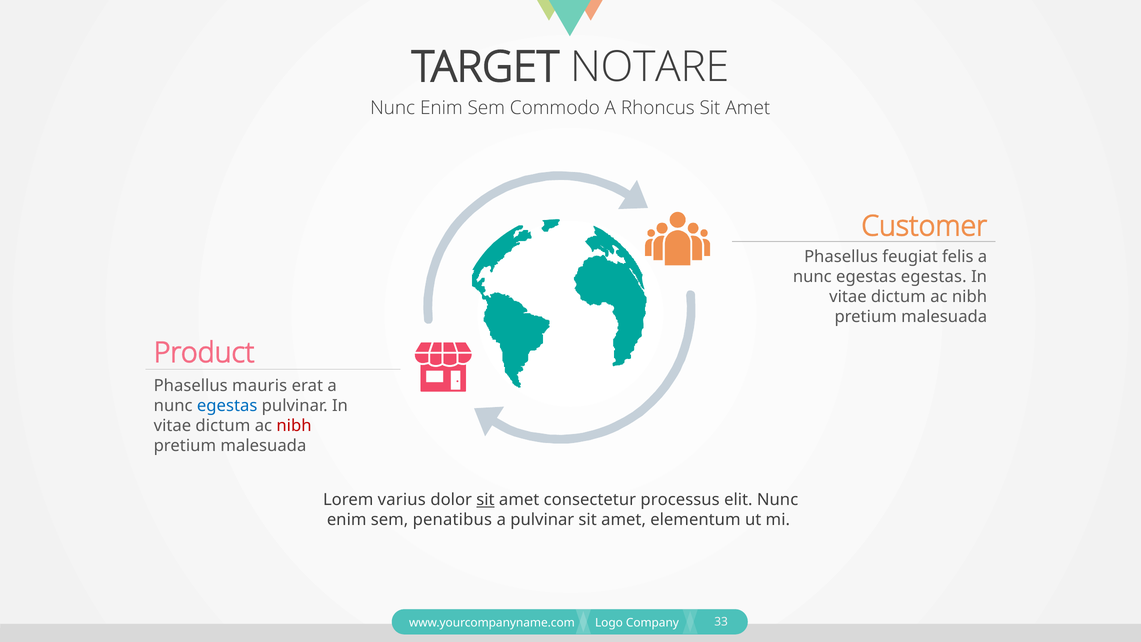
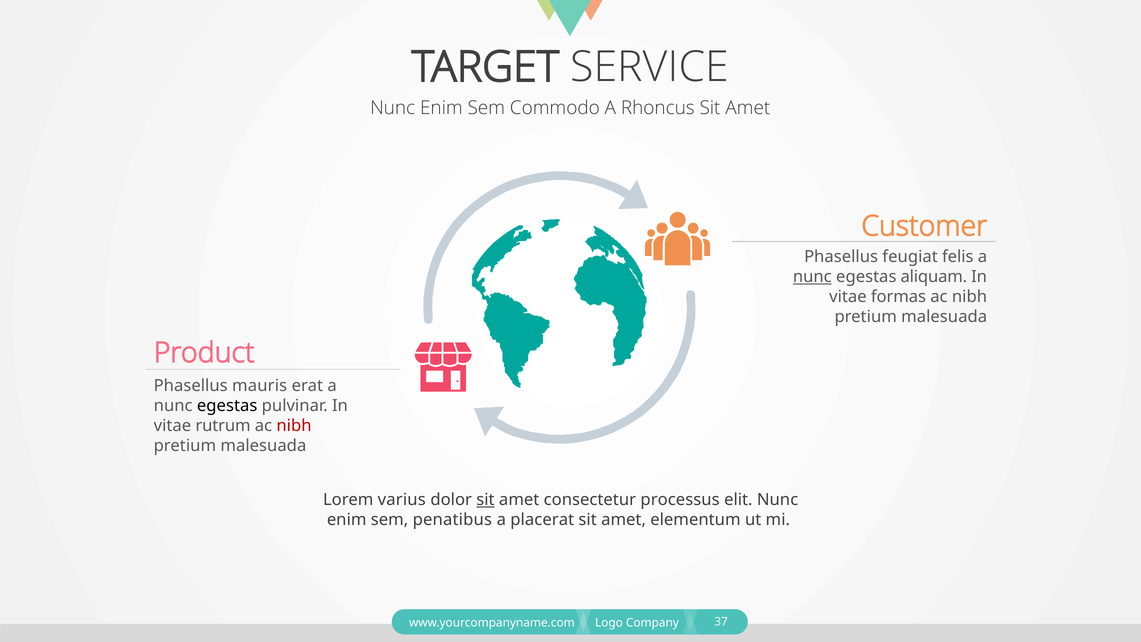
NOTARE: NOTARE -> SERVICE (650, 67)
nunc underline: none -> present (812, 277)
egestas egestas: egestas -> aliquam (934, 277)
dictum: dictum -> formas (899, 297)
egestas colour: blue -> black (227, 405)
dictum: dictum -> rutrum (223, 425)
a pulvinar: pulvinar -> placerat (542, 520)
33: 33 -> 37 (721, 621)
